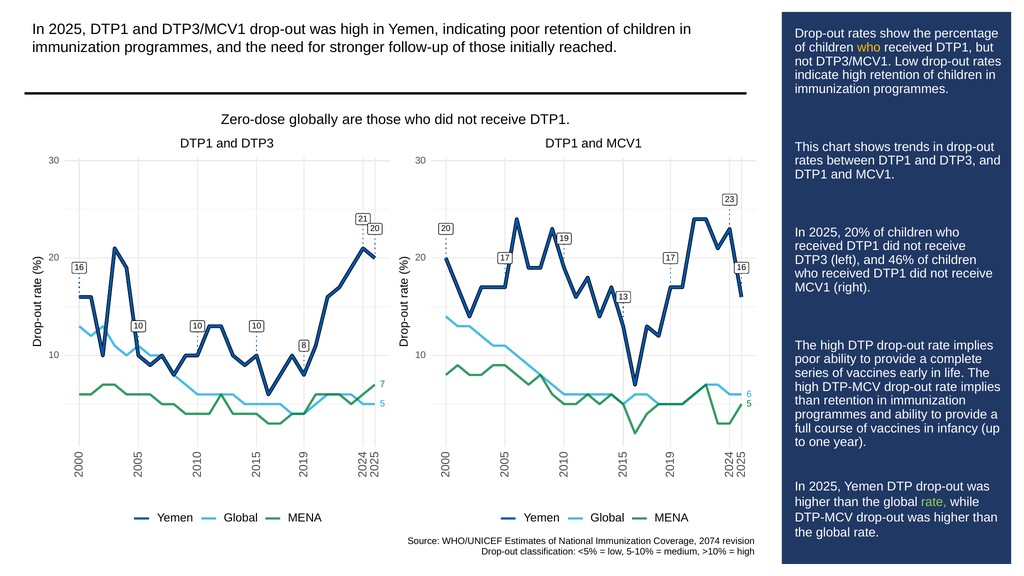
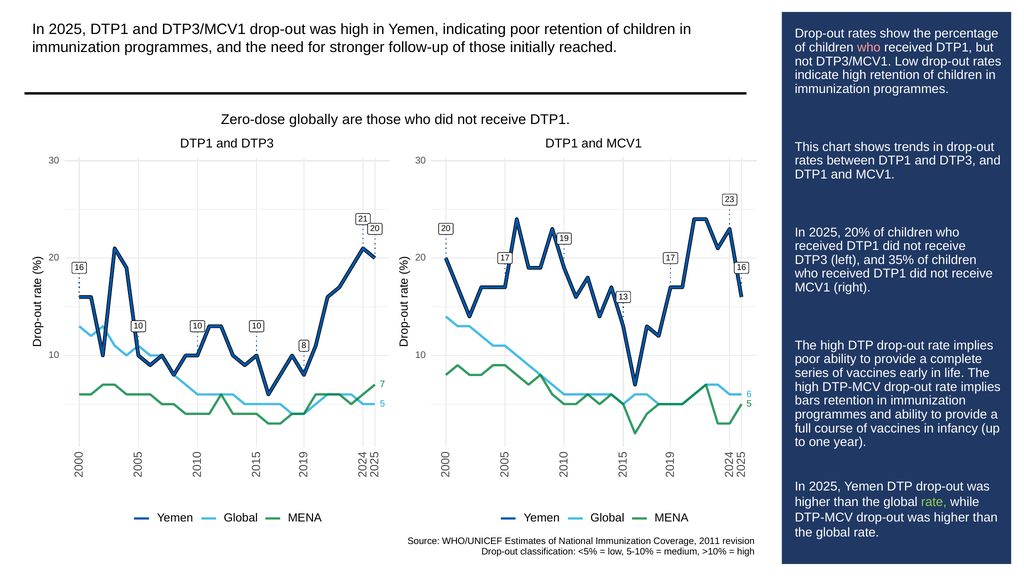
who colour: yellow -> pink (869, 47)
46%: 46% -> 35% (901, 260)
than: than -> bars (807, 401)
2074: 2074 -> 2011 (710, 541)
